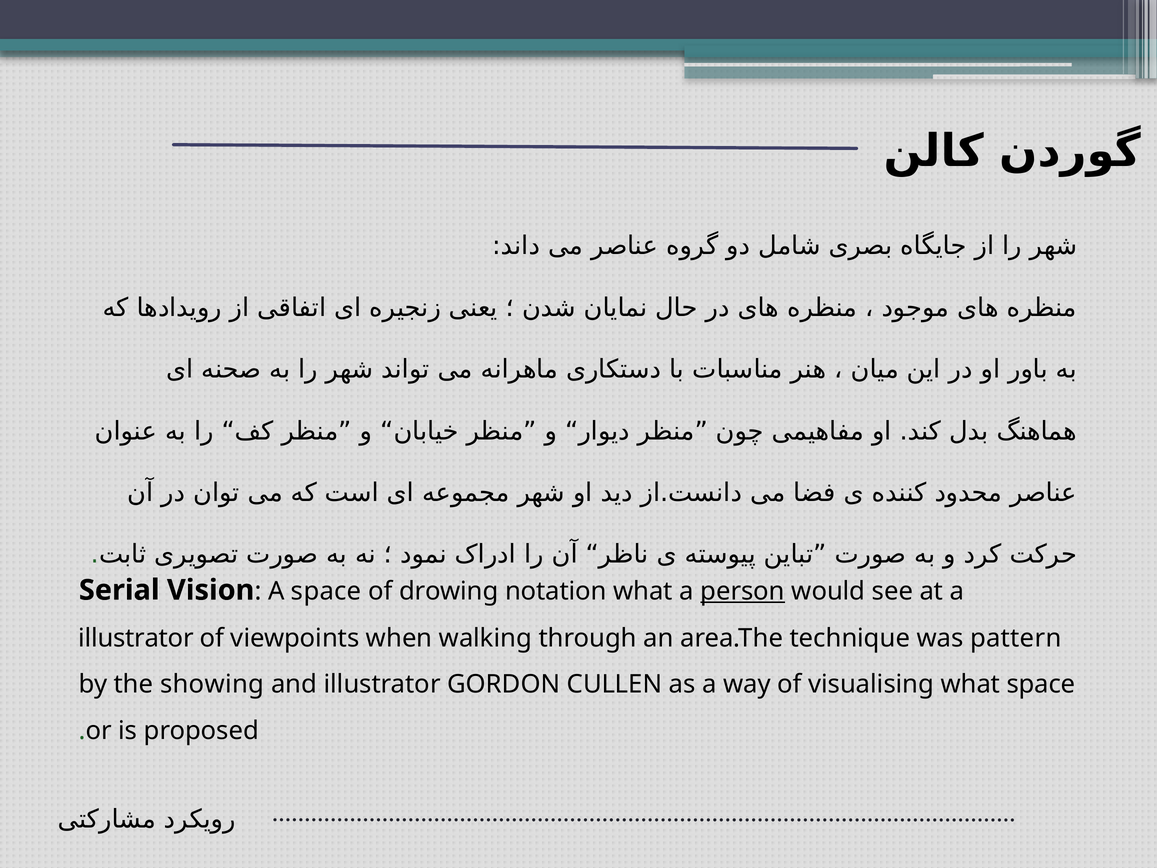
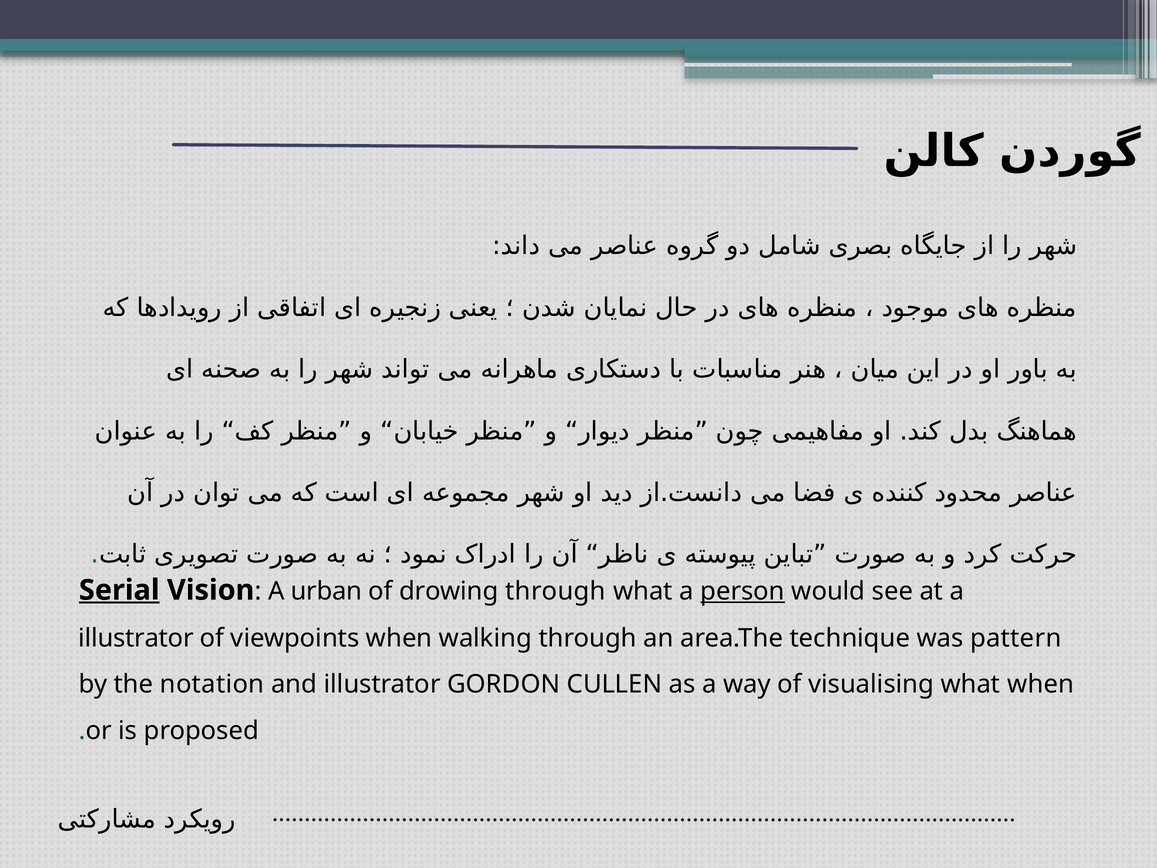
Serial underline: none -> present (119, 590)
A space: space -> urban (326, 591)
drowing notation: notation -> through (556, 591)
showing: showing -> notation (212, 684)
what space: space -> when (1041, 684)
